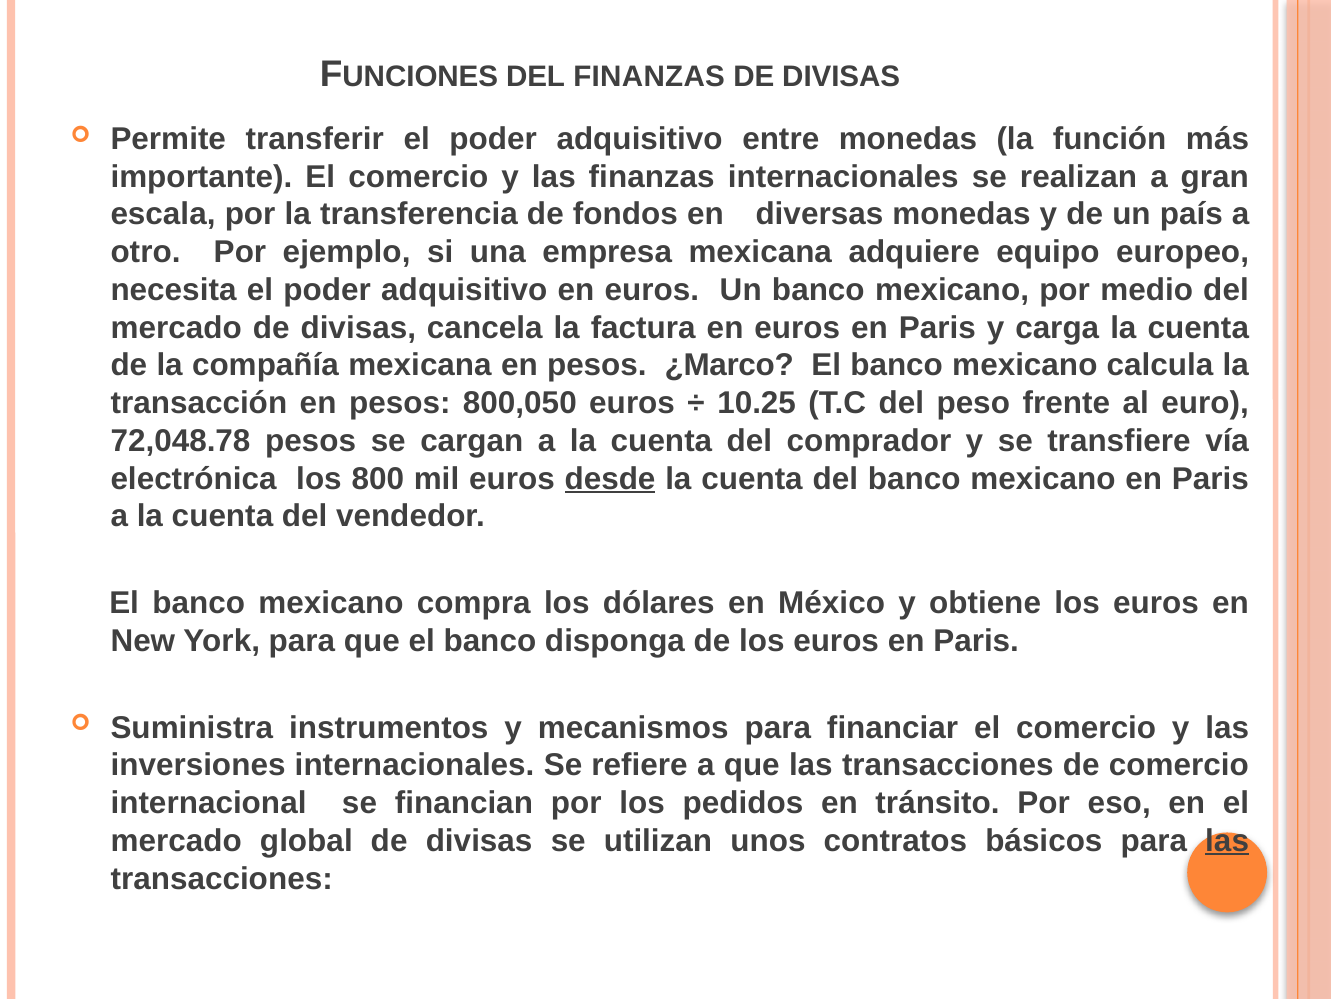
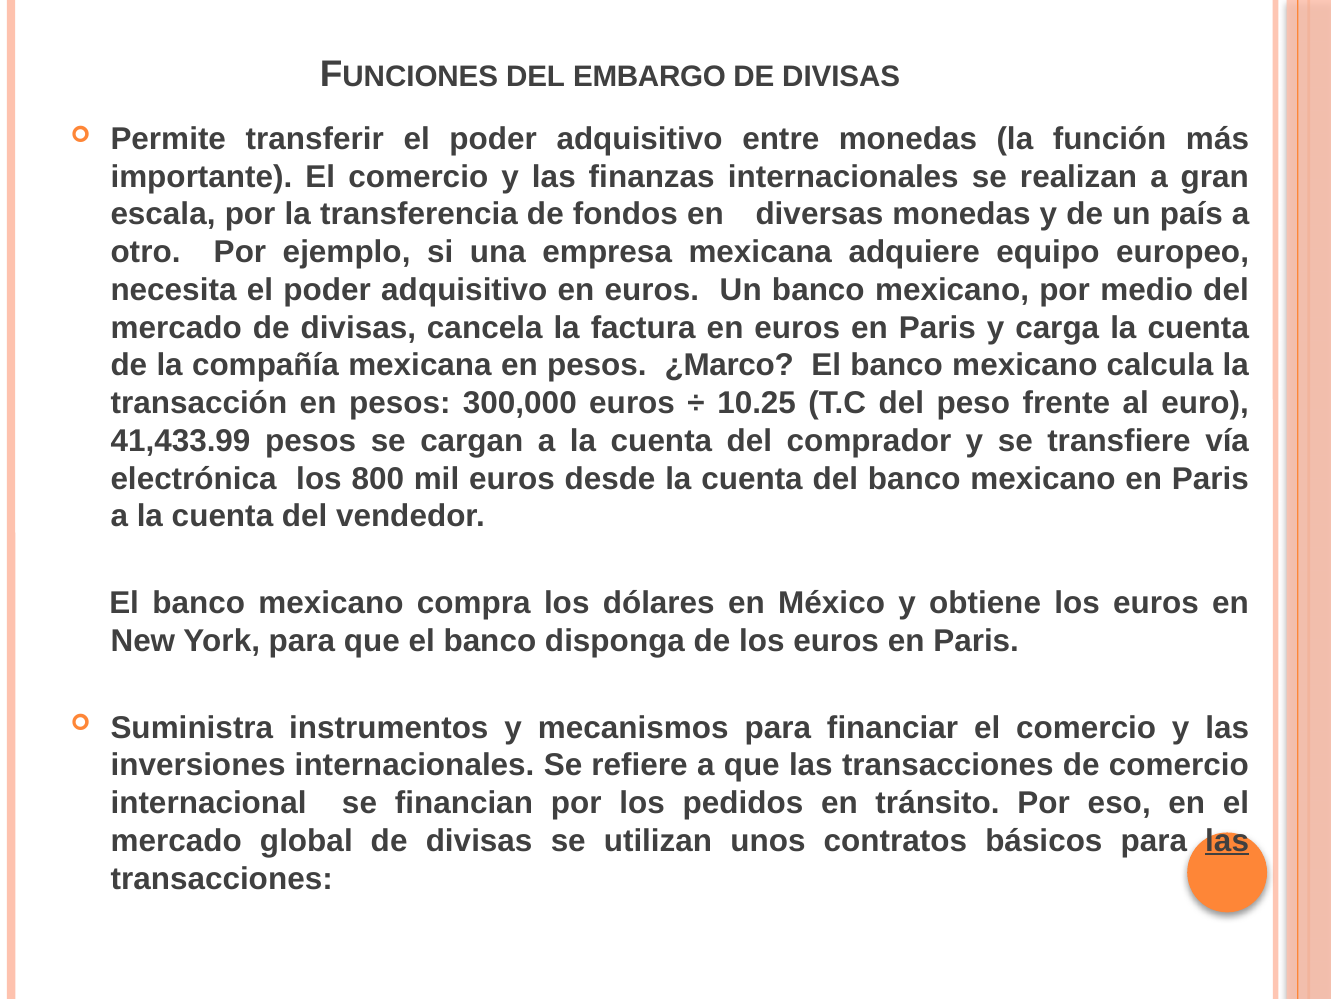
DEL FINANZAS: FINANZAS -> EMBARGO (649, 77)
800,050: 800,050 -> 300,000 (520, 403)
72,048.78: 72,048.78 -> 41,433.99 (181, 441)
desde underline: present -> none (610, 478)
